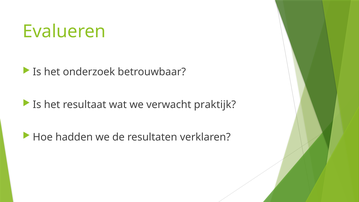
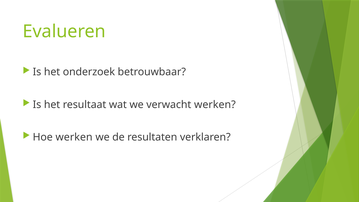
verwacht praktijk: praktijk -> werken (215, 105)
Hoe hadden: hadden -> werken (74, 137)
